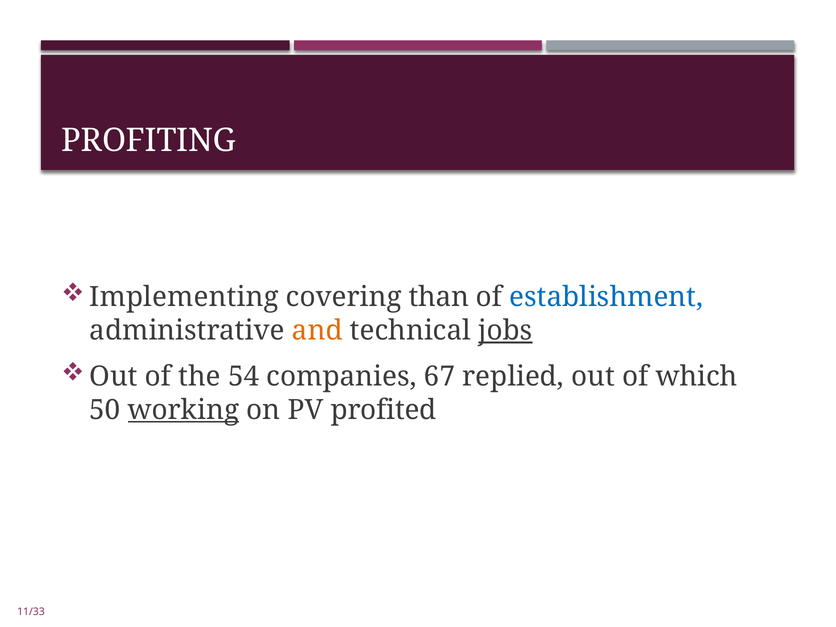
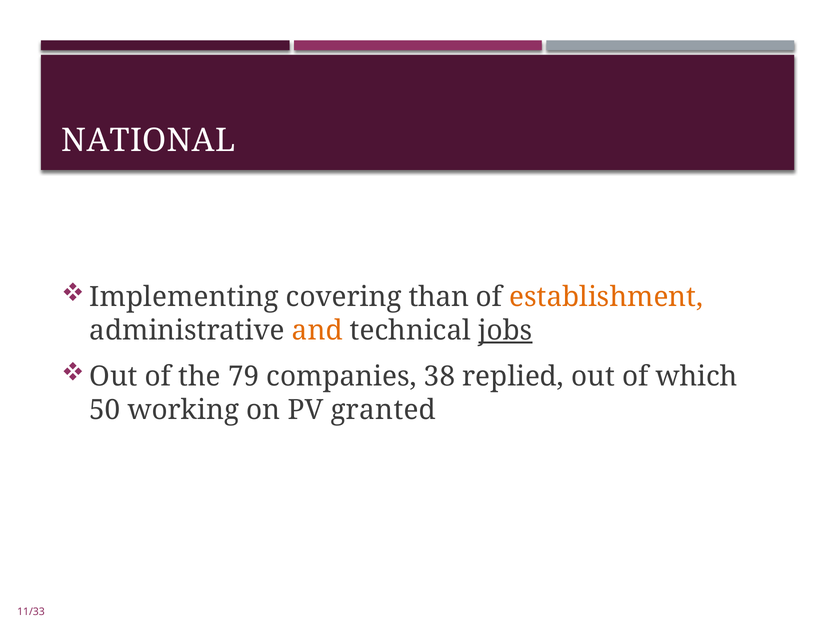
PROFITING: PROFITING -> NATIONAL (148, 140)
establishment colour: blue -> orange (606, 297)
54: 54 -> 79 (244, 376)
67: 67 -> 38 (440, 376)
working underline: present -> none (183, 410)
profited: profited -> granted (383, 410)
